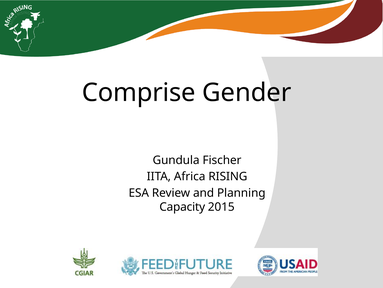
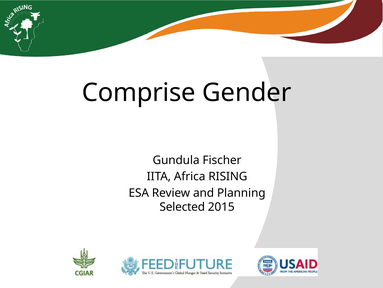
Capacity: Capacity -> Selected (182, 207)
